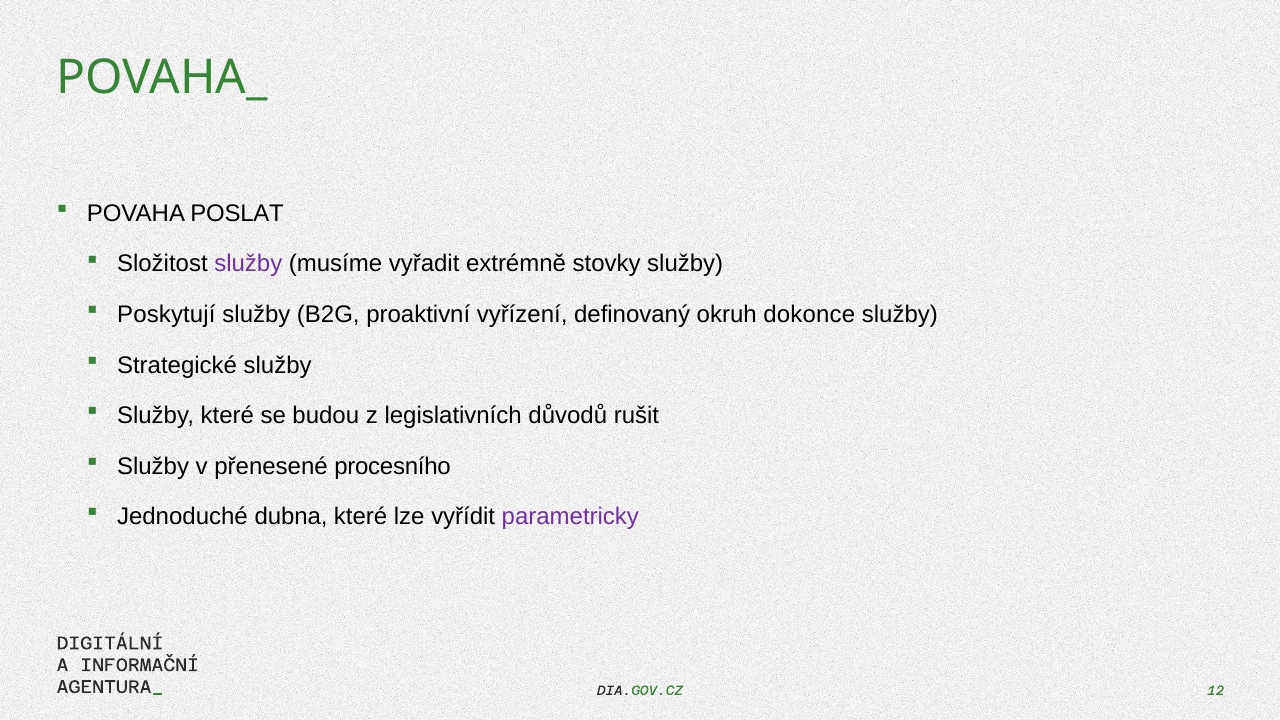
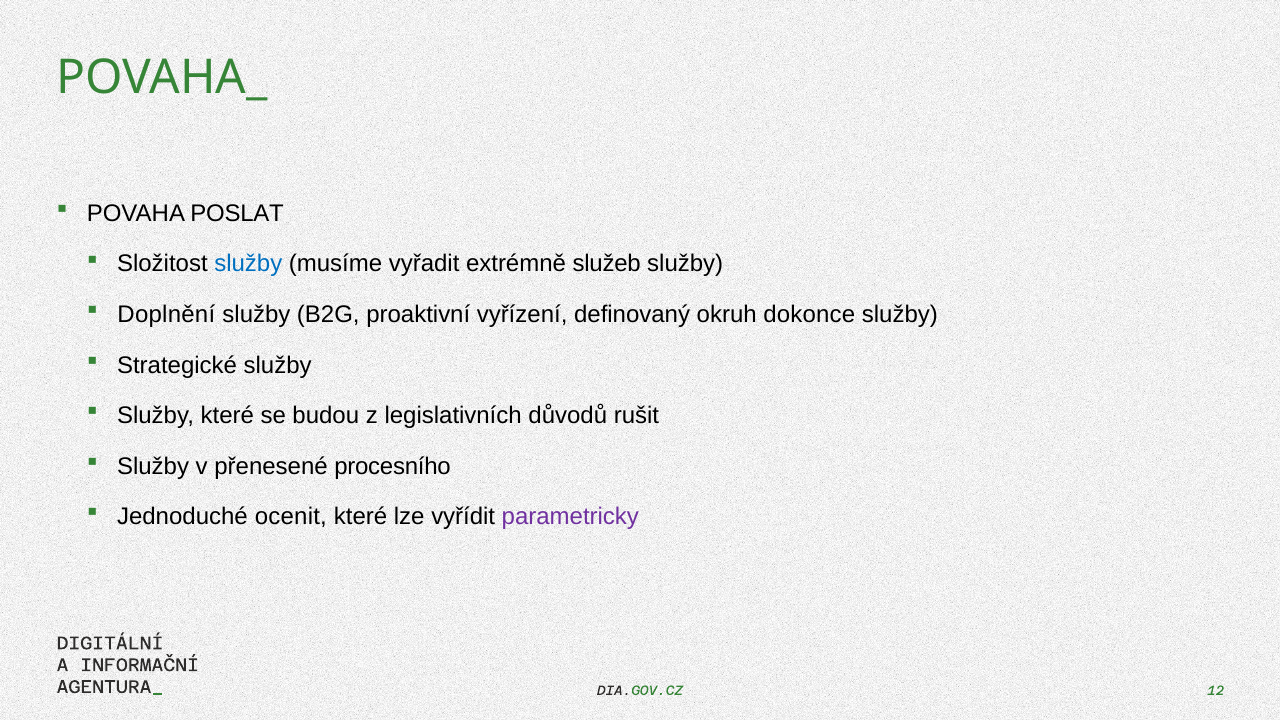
služby colour: purple -> blue (248, 264)
stovky: stovky -> služeb (607, 264)
Poskytují: Poskytují -> Doplnění (166, 315)
dubna: dubna -> ocenit (291, 517)
